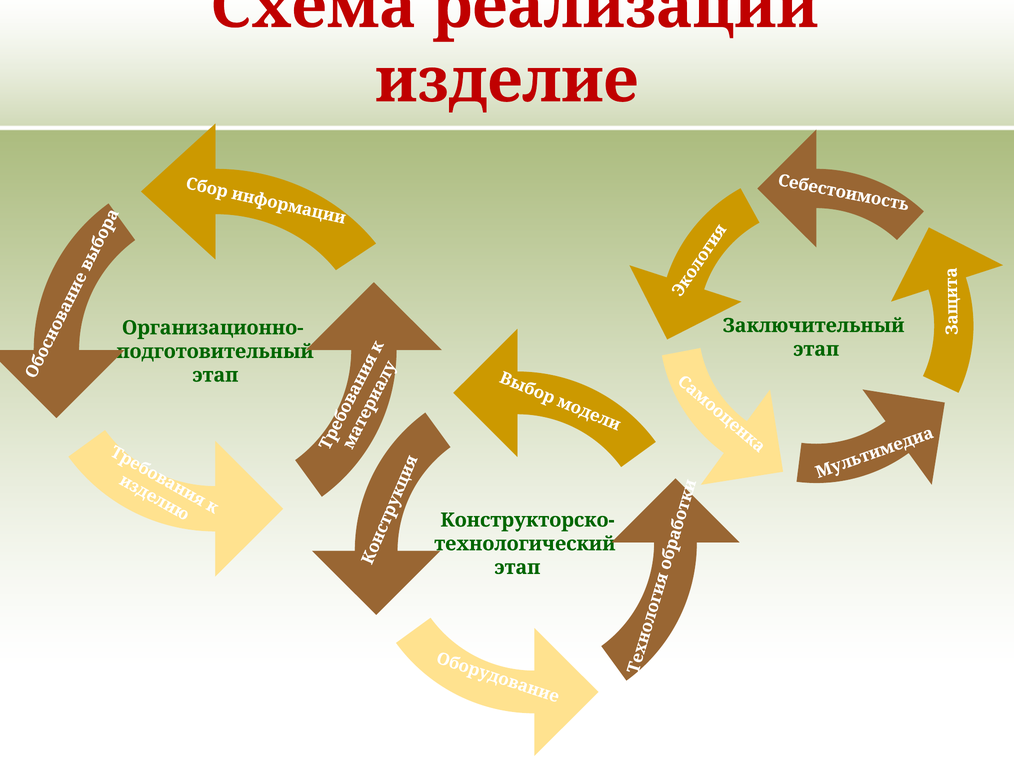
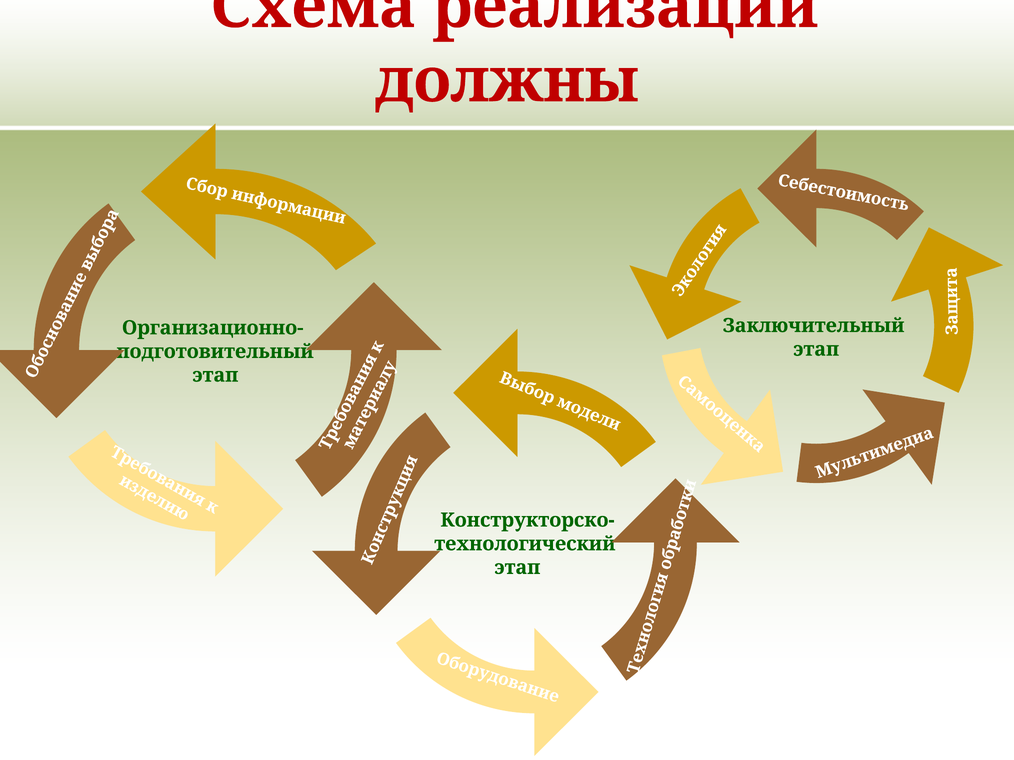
изделие: изделие -> должны (507, 81)
